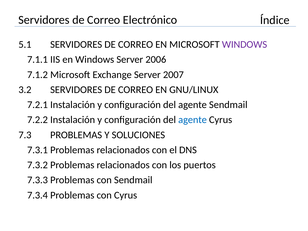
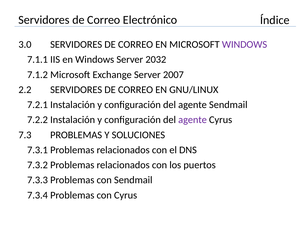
5.1: 5.1 -> 3.0 (25, 45)
2006: 2006 -> 2032 (156, 60)
3.2: 3.2 -> 2.2 (25, 90)
agente colour: blue -> purple (193, 120)
